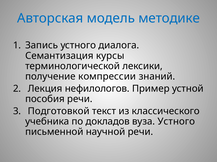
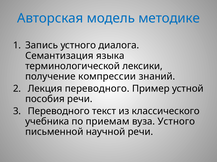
курсы: курсы -> языка (110, 56)
Лекция нефилологов: нефилологов -> переводного (97, 89)
Подготовкой: Подготовкой -> Переводного (59, 112)
докладов: докладов -> приемам (108, 122)
